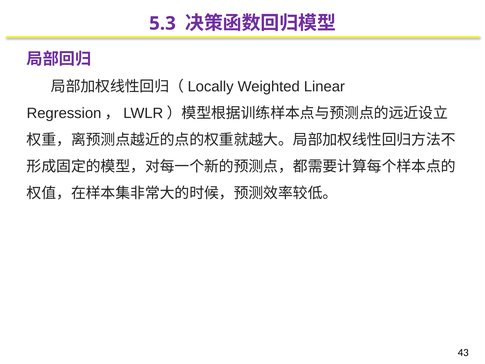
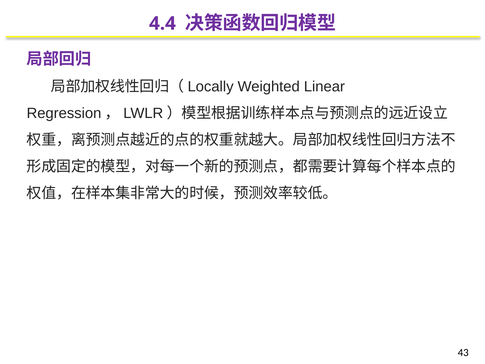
5.3: 5.3 -> 4.4 (162, 23)
